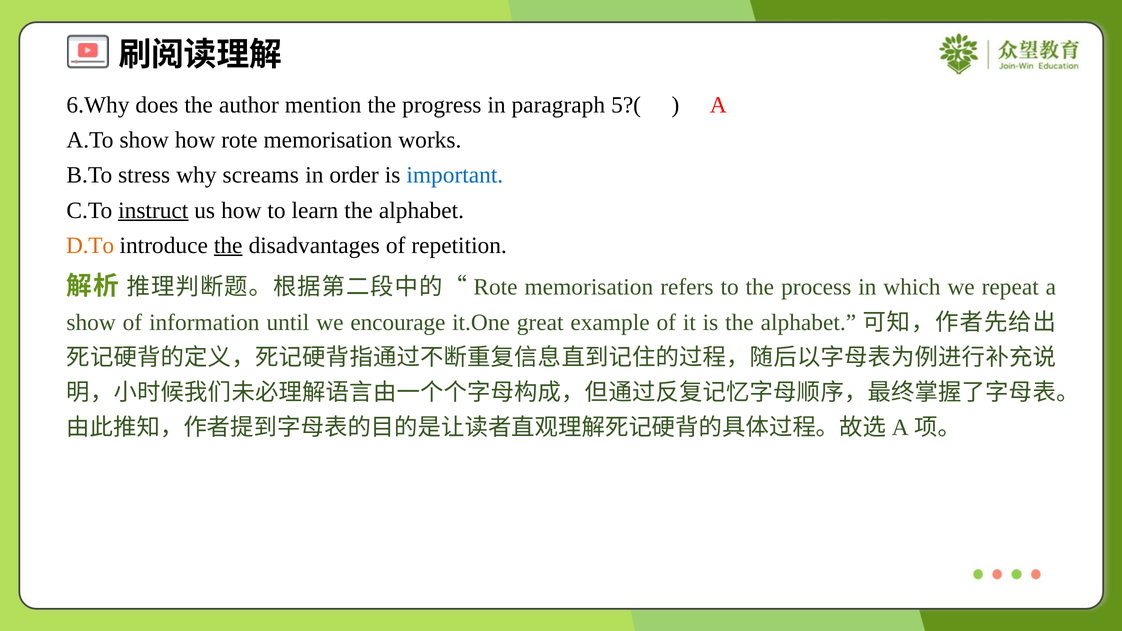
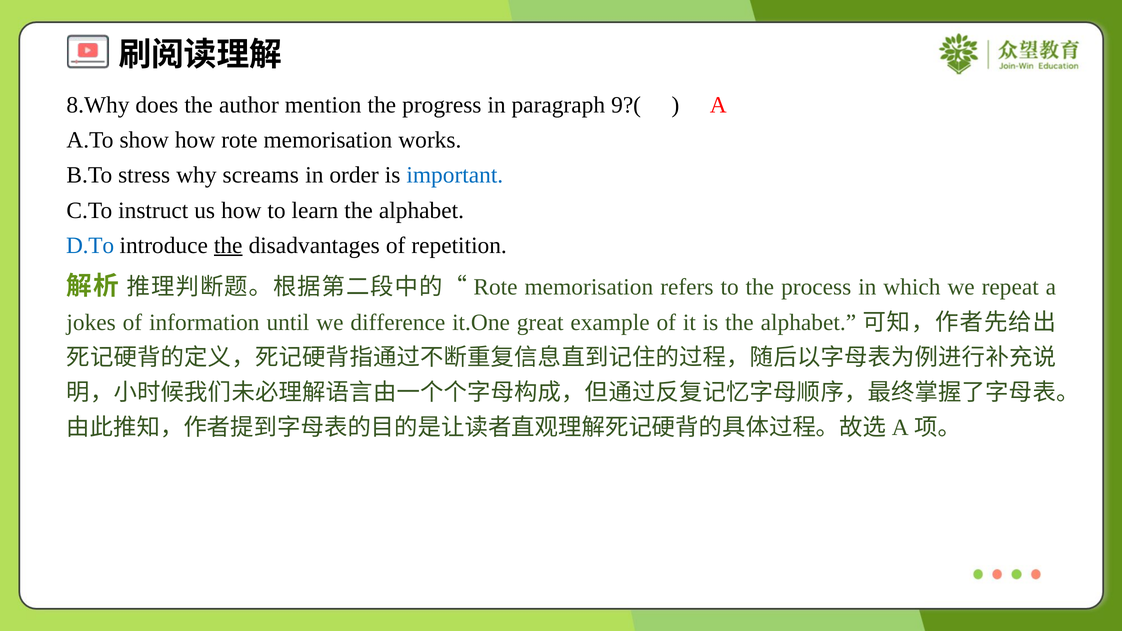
6.Why: 6.Why -> 8.Why (98, 105)
5?(: 5?( -> 9?( (626, 105)
instruct underline: present -> none (153, 210)
D.To colour: orange -> blue (90, 245)
show: show -> jokes (91, 323)
encourage: encourage -> difference (398, 323)
